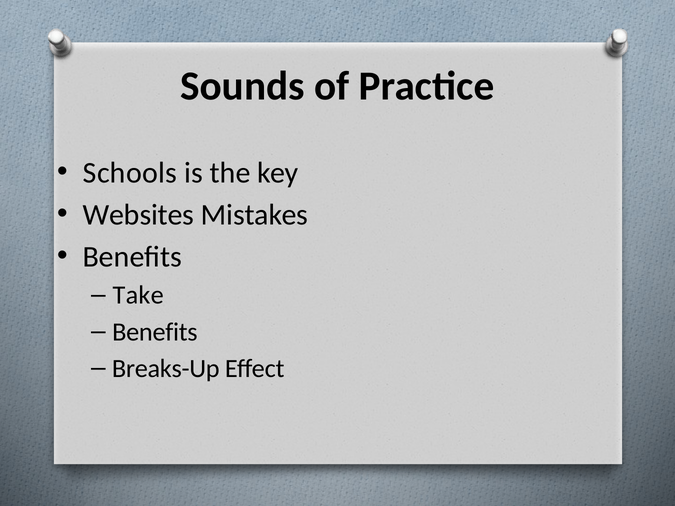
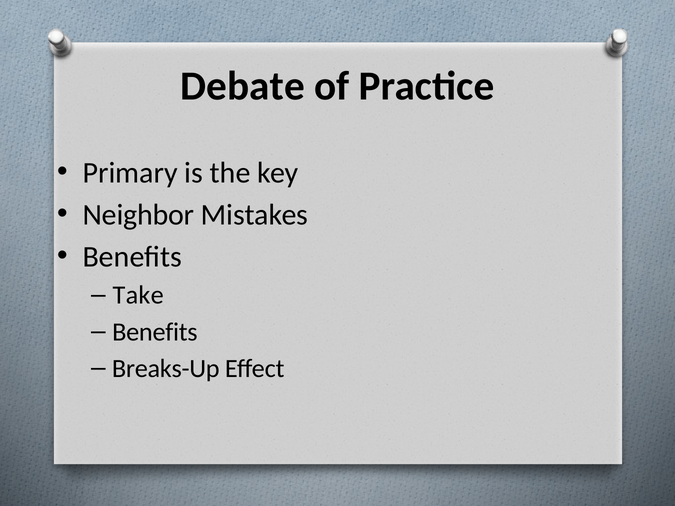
Sounds: Sounds -> Debate (243, 86)
Schools: Schools -> Primary (130, 173)
Websites: Websites -> Neighbor (138, 215)
